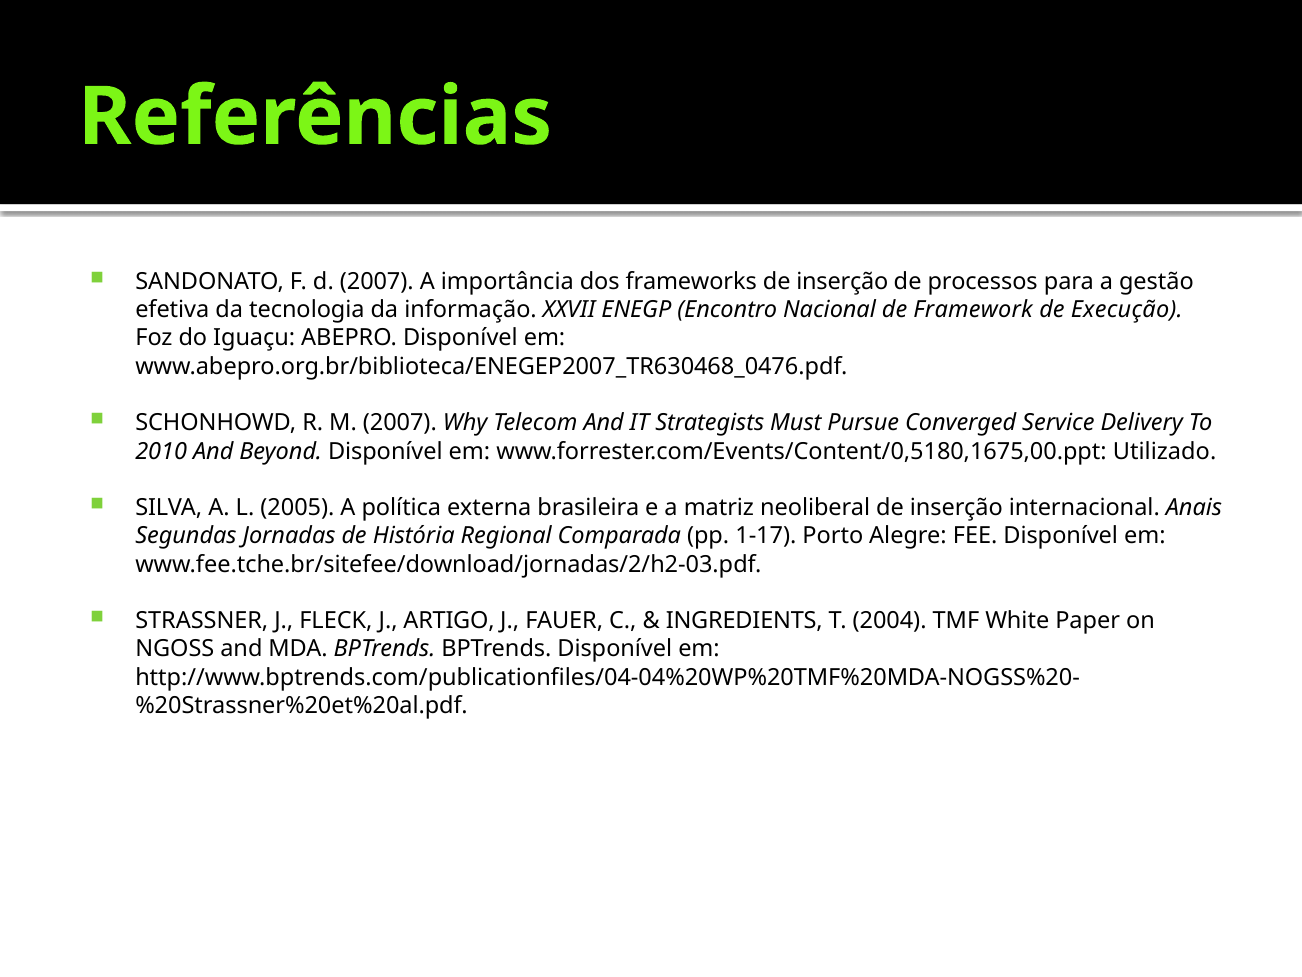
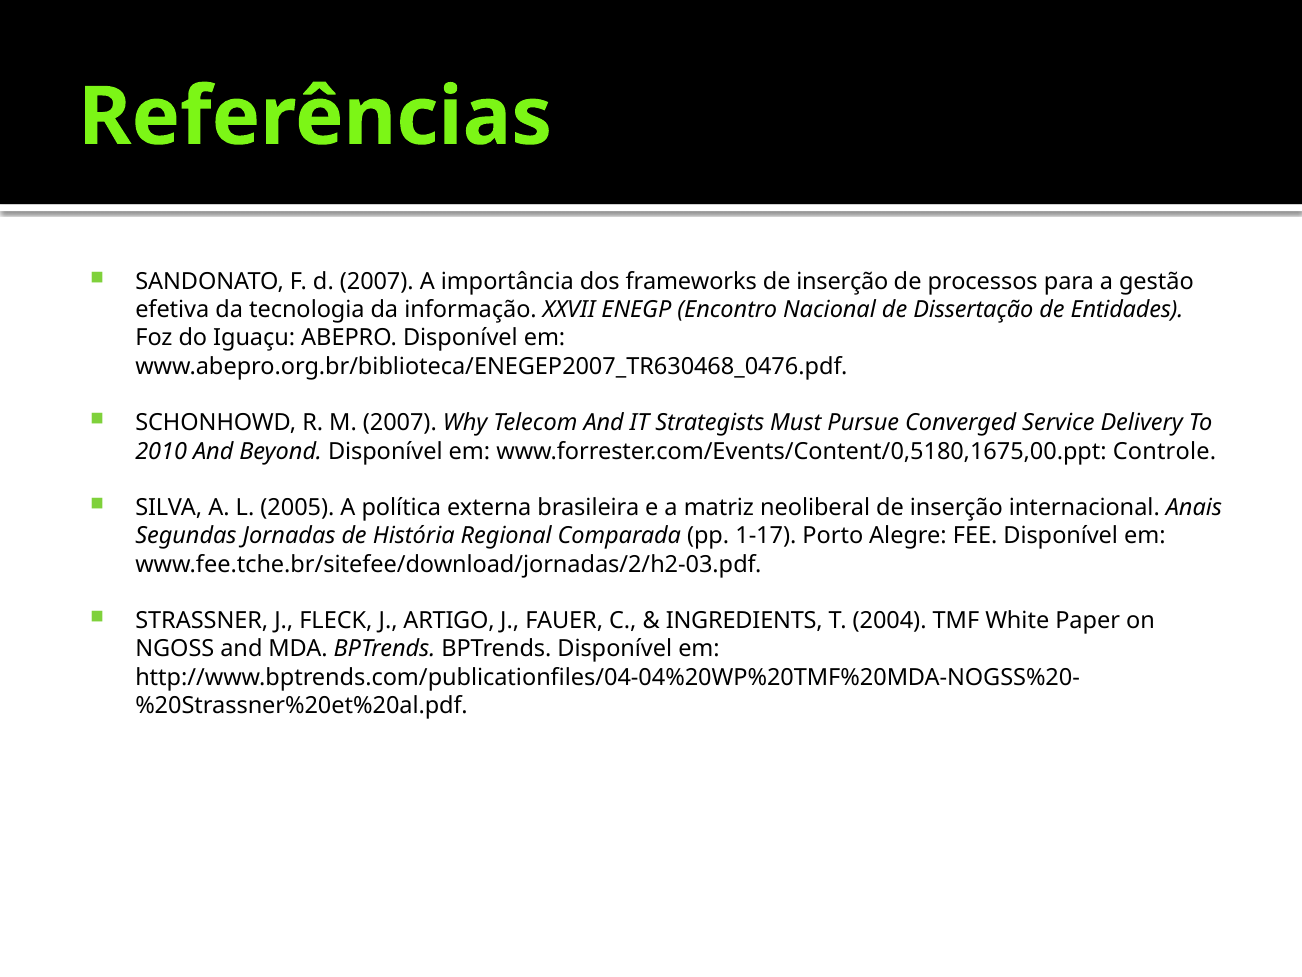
Framework: Framework -> Dissertação (973, 310)
Execução: Execução -> Entidades (1127, 310)
Utilizado: Utilizado -> Controle (1164, 451)
